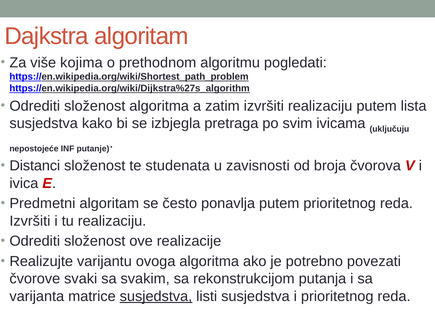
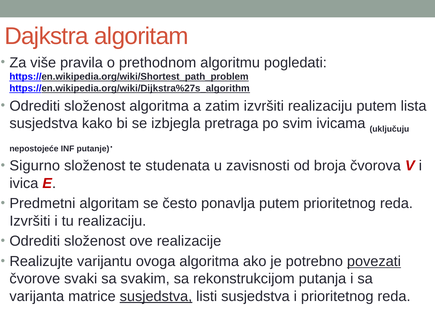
kojima: kojima -> pravila (81, 63)
Distanci: Distanci -> Sigurno (35, 166)
povezati underline: none -> present (374, 262)
